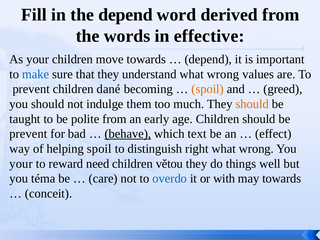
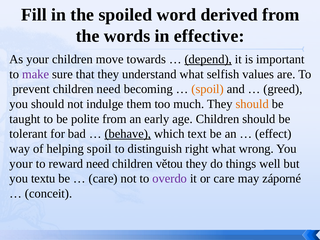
the depend: depend -> spoiled (125, 15)
depend underline: none -> present (208, 59)
make colour: blue -> purple (36, 74)
understand what wrong: wrong -> selfish (223, 74)
children dané: dané -> need (109, 89)
prevent: prevent -> tolerant (28, 134)
téma: téma -> textu (43, 179)
overdo colour: blue -> purple (170, 179)
or with: with -> care (224, 179)
may towards: towards -> záporné (282, 179)
